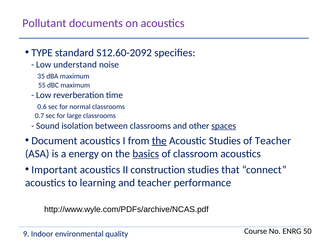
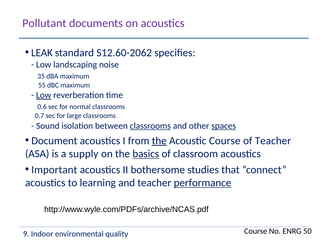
TYPE: TYPE -> LEAK (42, 53)
S12.60-2092: S12.60-2092 -> S12.60-2062 (124, 53)
understand: understand -> landscaping (75, 65)
Low underline: none -> present (44, 95)
classrooms underline: none -> present (150, 126)
Acoustic Studies: Studies -> Course (225, 141)
energy: energy -> supply (84, 154)
construction: construction -> bothersome (158, 170)
performance underline: none -> present (202, 183)
